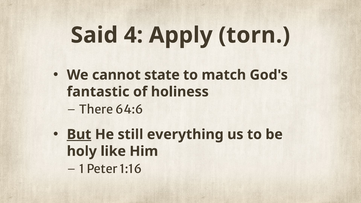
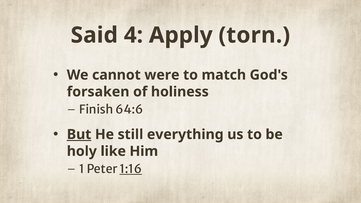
state: state -> were (162, 75)
fantastic: fantastic -> forsaken (98, 92)
There: There -> Finish (96, 110)
1:16 underline: none -> present (131, 169)
